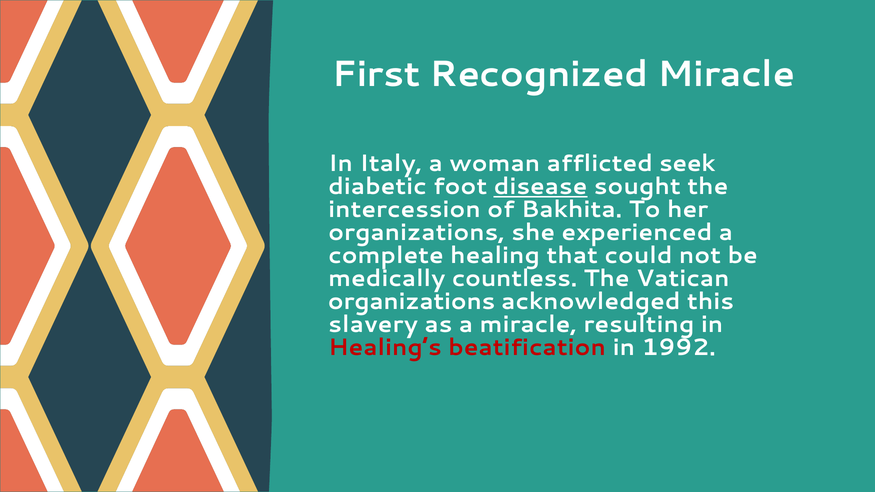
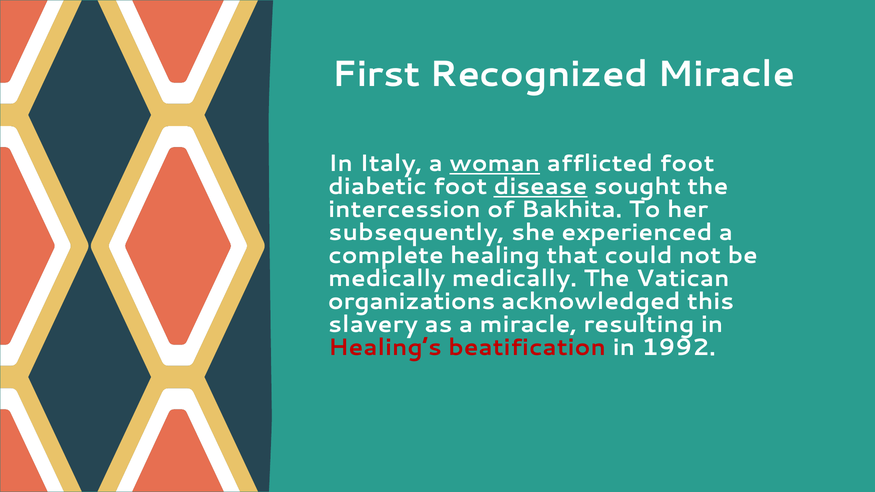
woman underline: none -> present (495, 163)
afflicted seek: seek -> foot (687, 163)
organizations: organizations -> subsequently (416, 233)
medically countless: countless -> medically (514, 279)
